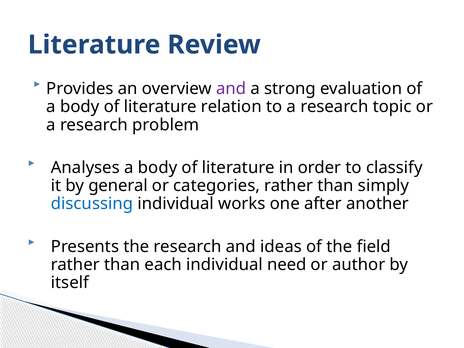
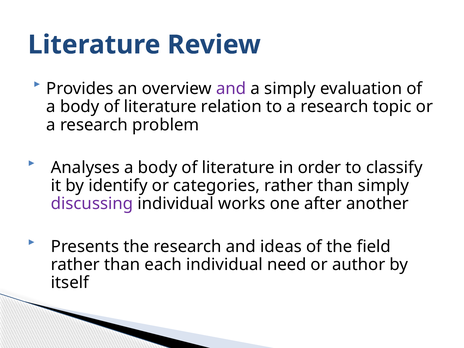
a strong: strong -> simply (290, 89)
general: general -> identify (118, 186)
discussing colour: blue -> purple (92, 204)
